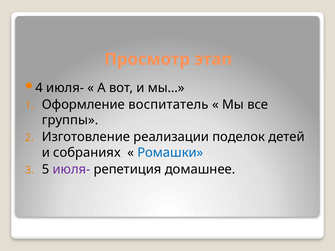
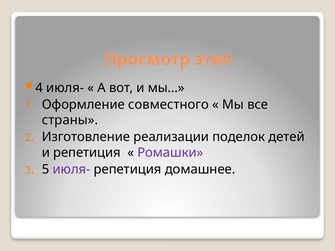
воспитатель: воспитатель -> совместного (169, 105)
группы: группы -> страны (70, 120)
и собраниях: собраниях -> репетиция (87, 153)
Ромашки colour: blue -> purple (170, 153)
